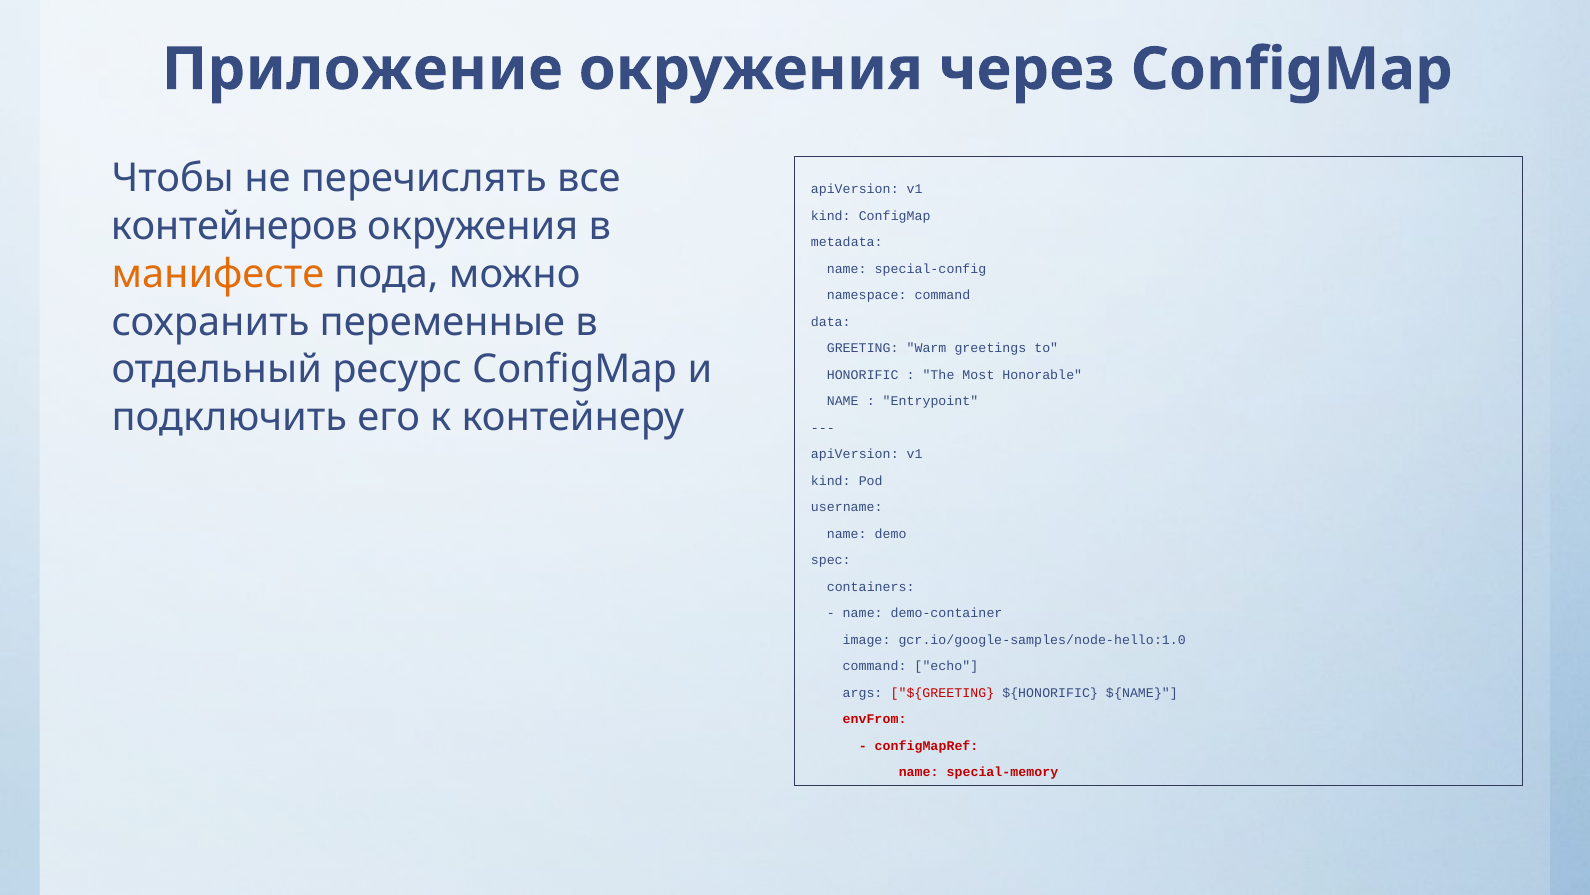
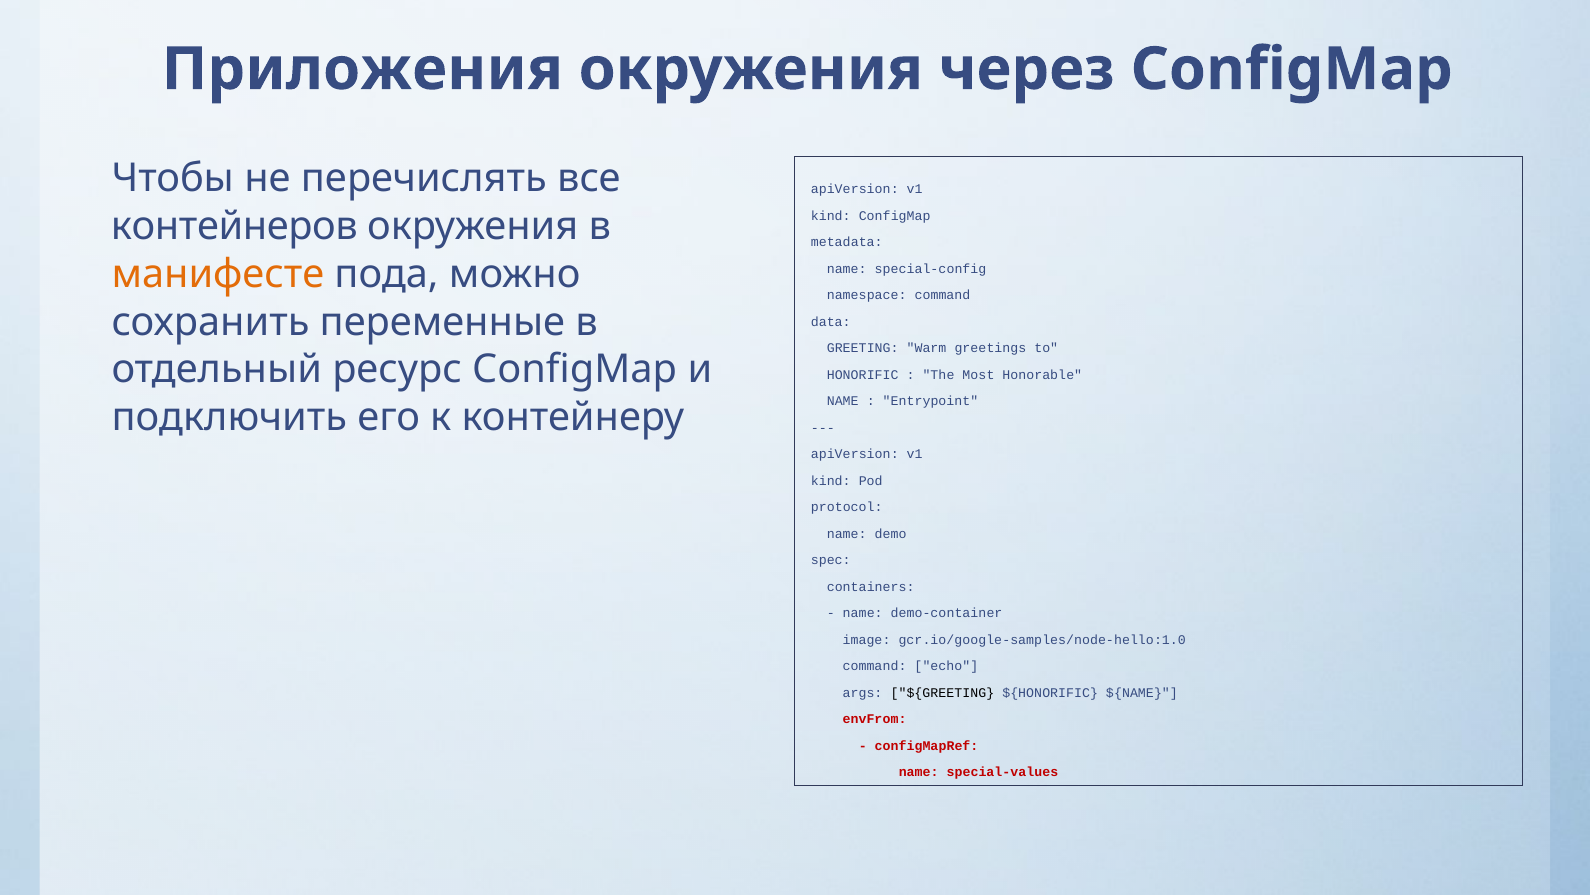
Приложение: Приложение -> Приложения (362, 69)
username: username -> protocol (847, 507)
${GREETING colour: red -> black (942, 693)
special-memory: special-memory -> special-values (1002, 772)
